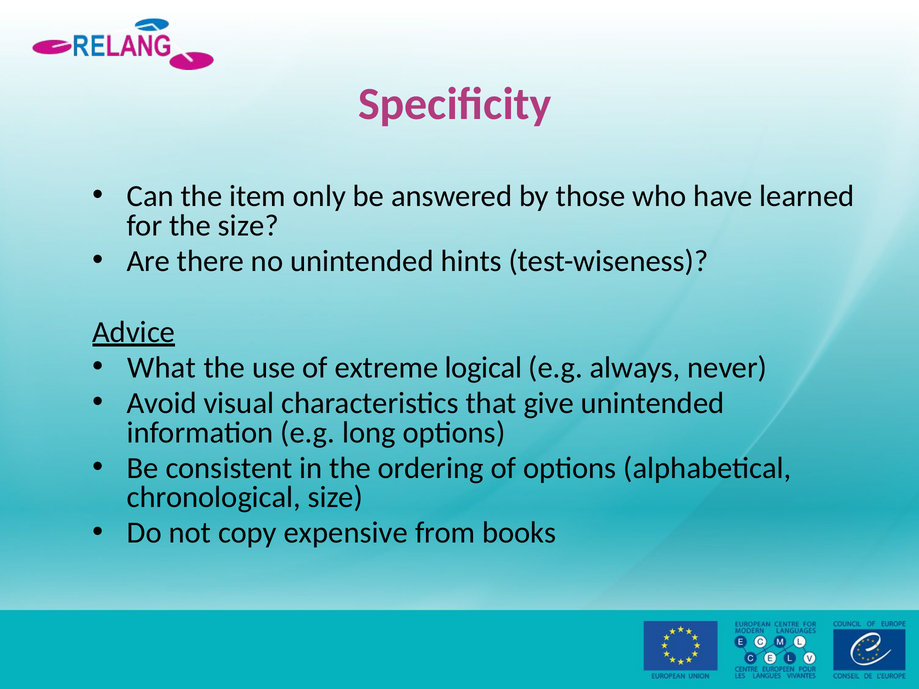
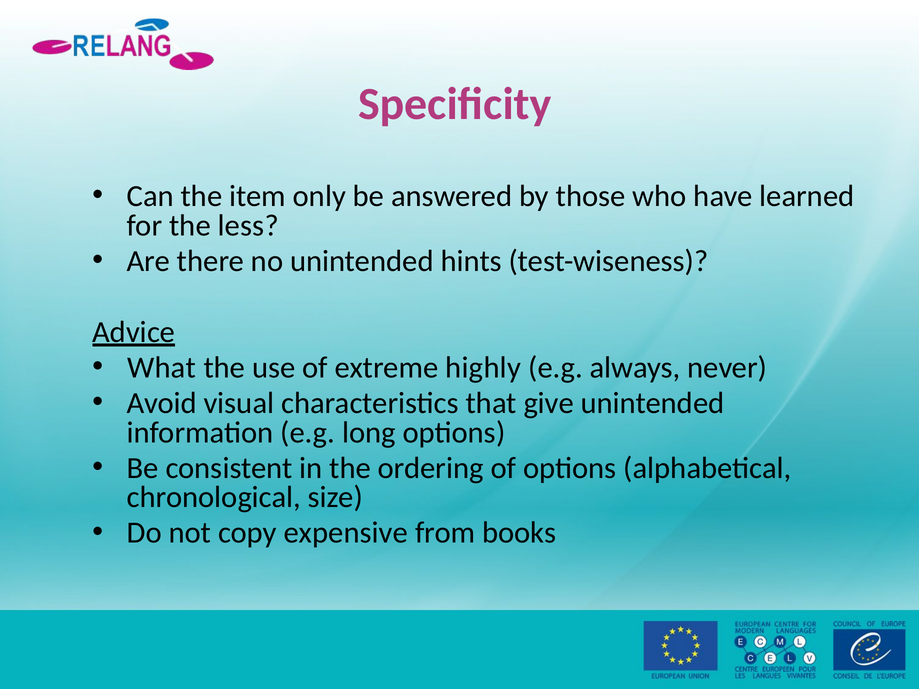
the size: size -> less (248, 226)
logical: logical -> highly (483, 368)
